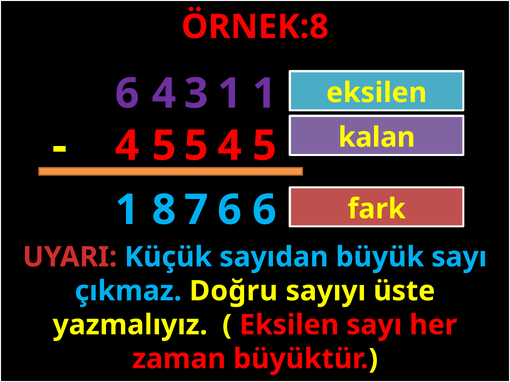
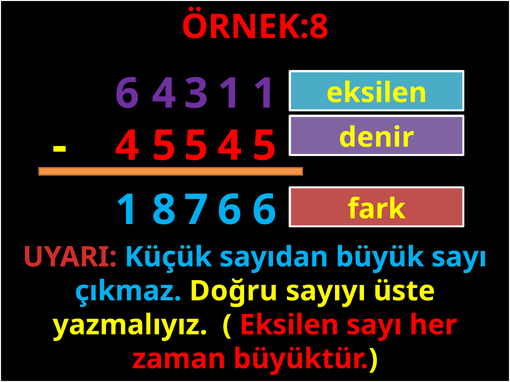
kalan: kalan -> denir (376, 138)
